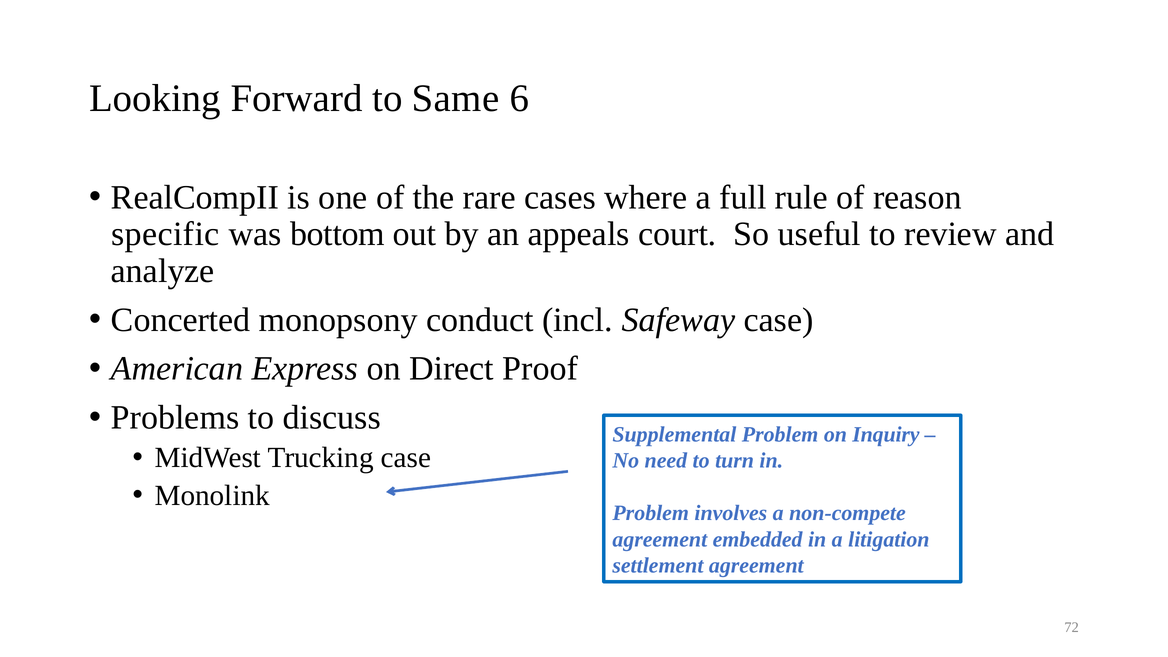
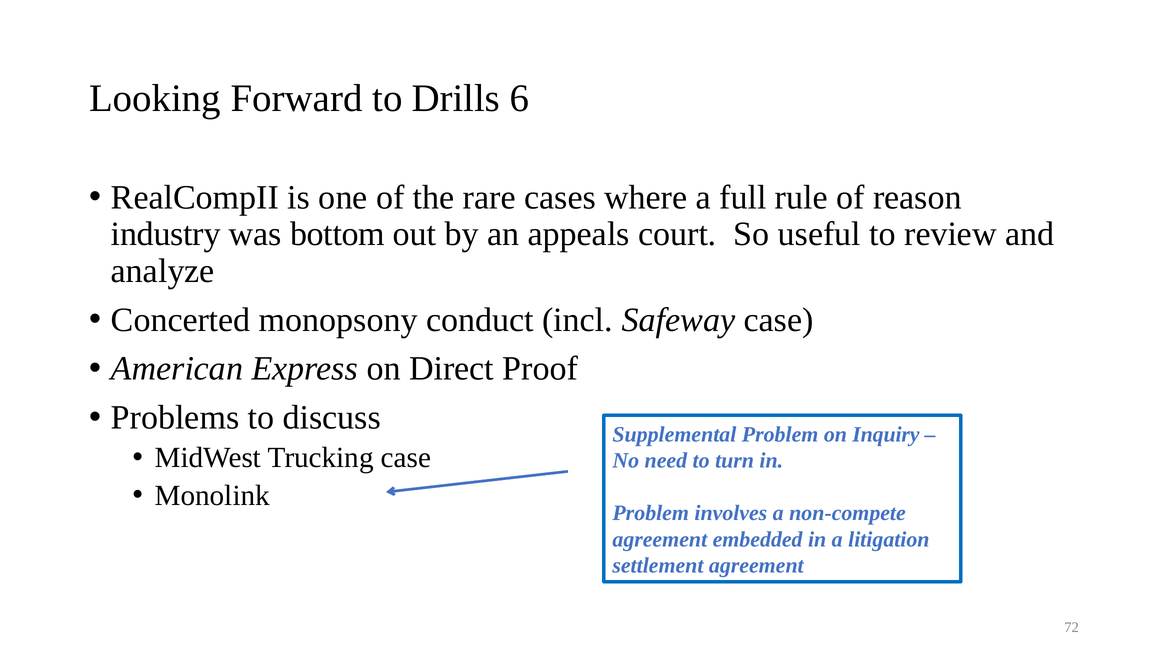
Same: Same -> Drills (456, 98)
specific: specific -> industry (166, 234)
